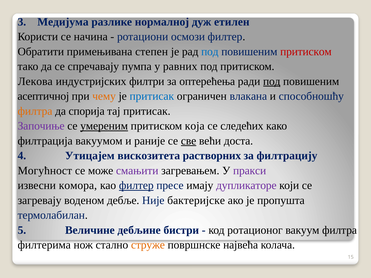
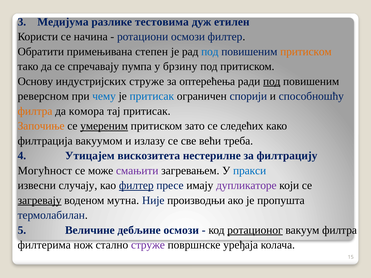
нормалној: нормалној -> тестовима (162, 22)
притиском colour: red -> orange (306, 52)
равних: равних -> брзину (180, 67)
Лекова: Лекова -> Основу (35, 81)
индустријских филтри: филтри -> струже (147, 81)
асептичној: асептичној -> реверсном (43, 96)
чему colour: orange -> blue (104, 96)
влакана: влакана -> спорији (248, 96)
спорија: спорија -> комора (86, 111)
Започиње colour: purple -> orange (41, 126)
која: која -> зато (195, 126)
раније: раније -> излазу (150, 141)
све underline: present -> none (189, 141)
доста: доста -> треба (238, 141)
растворних: растворних -> нестерилне (212, 156)
пракси colour: purple -> blue (250, 171)
комора: комора -> случају (78, 186)
загревају underline: none -> present (40, 200)
дебље: дебље -> мутна (123, 200)
бактеријске: бактеријске -> производњи (196, 200)
дебљине бистри: бистри -> осмози (181, 230)
ротационог underline: none -> present (255, 230)
струже colour: orange -> purple (148, 245)
највећа: највећа -> уређаја (241, 245)
